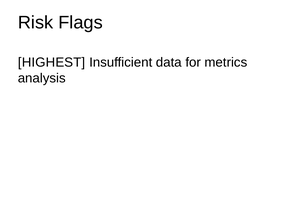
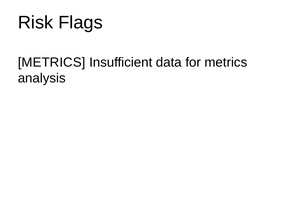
HIGHEST: HIGHEST -> METRICS (52, 62)
